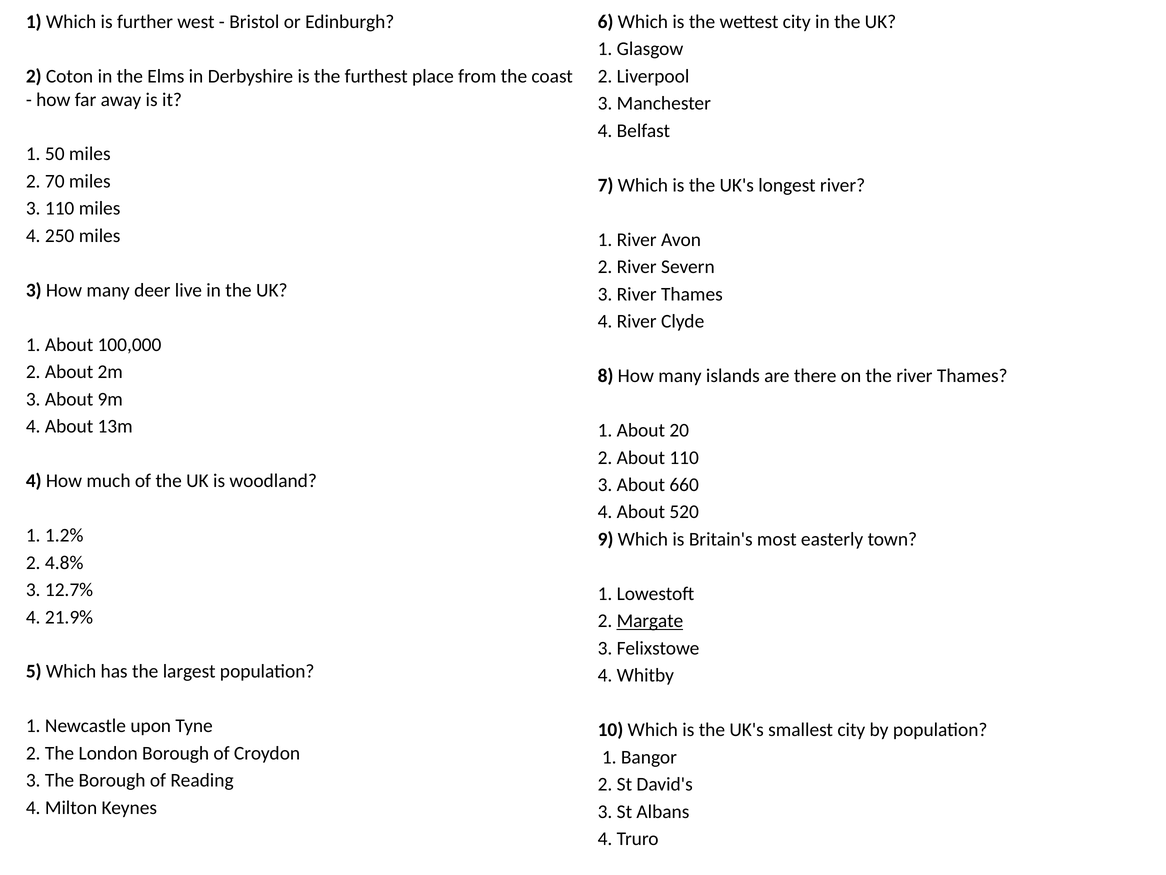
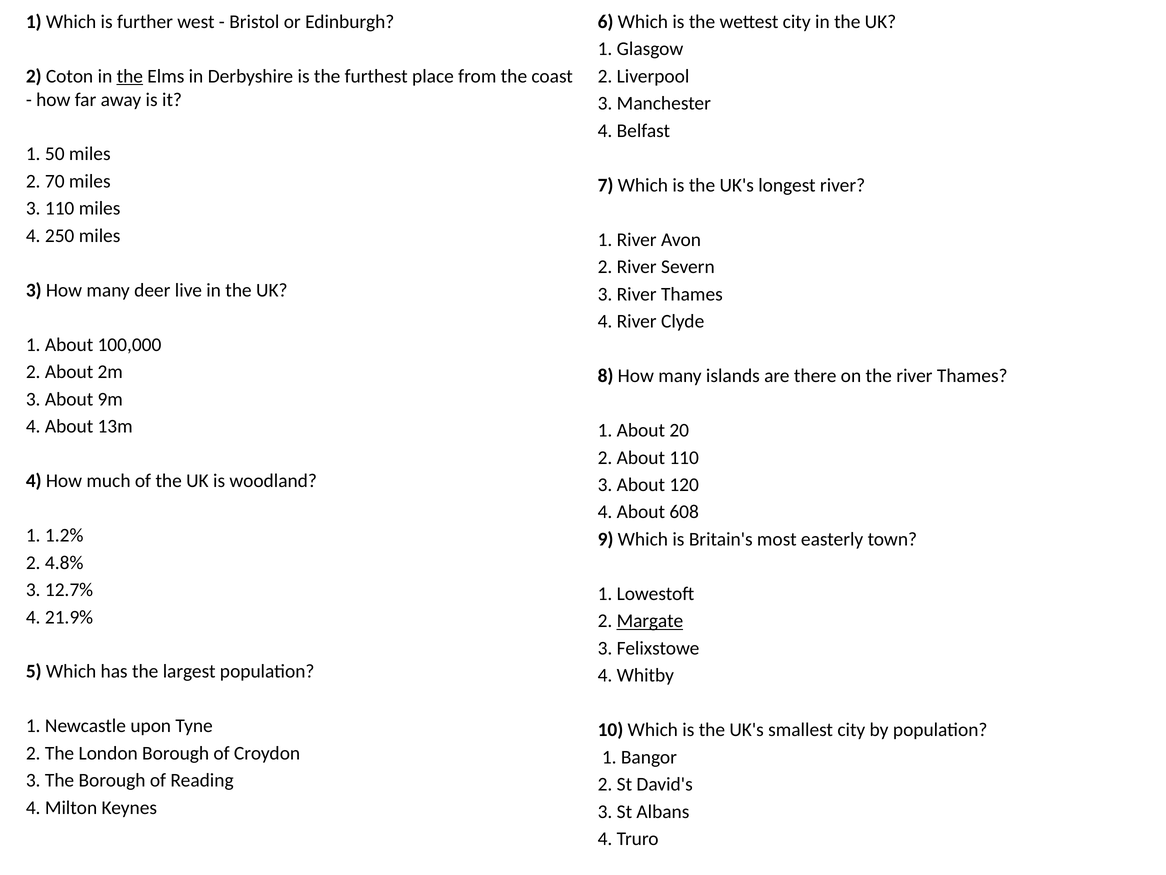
the underline: none -> present (130, 76)
660: 660 -> 120 (684, 485)
520: 520 -> 608 (684, 512)
